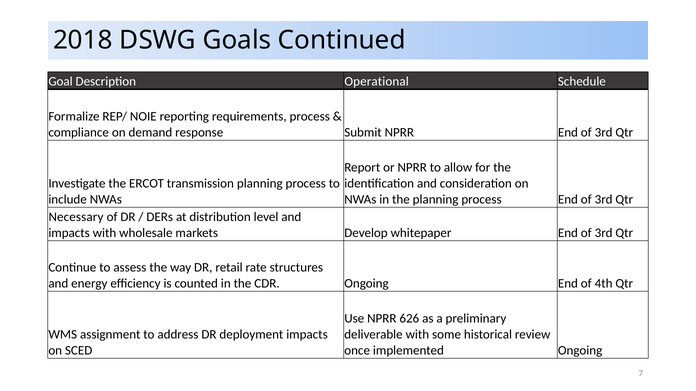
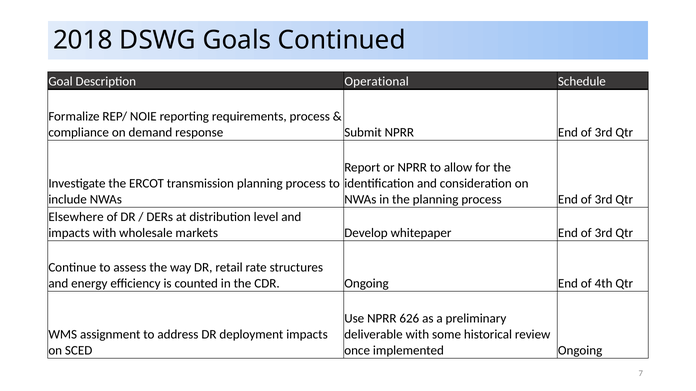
Necessary: Necessary -> Elsewhere (76, 217)
